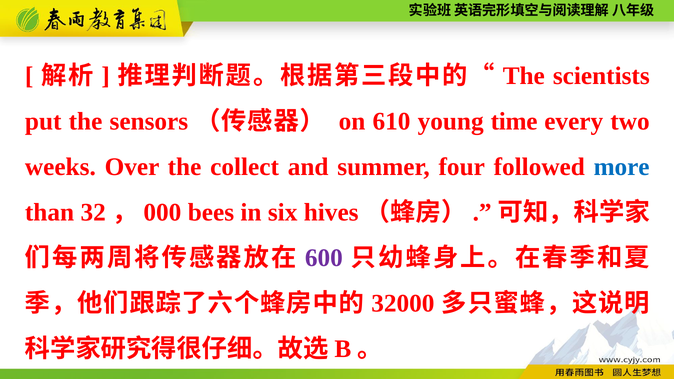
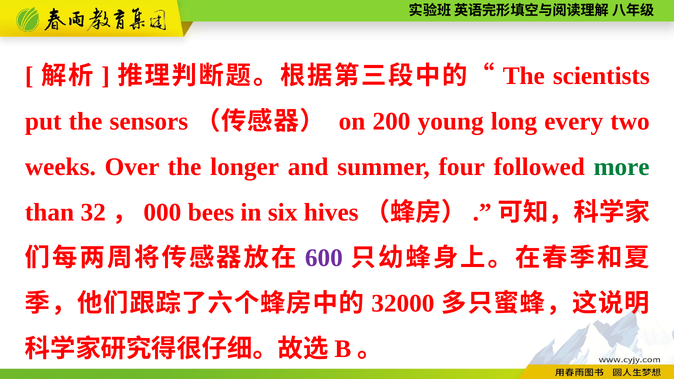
610: 610 -> 200 (392, 121)
time: time -> long (514, 121)
collect: collect -> longer (245, 167)
more colour: blue -> green (622, 167)
